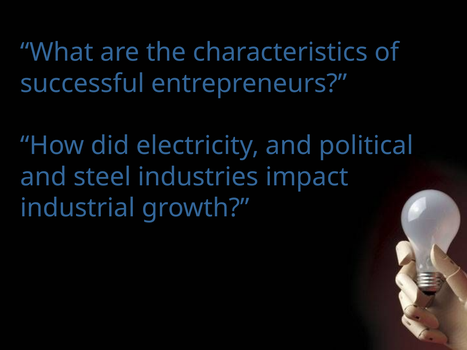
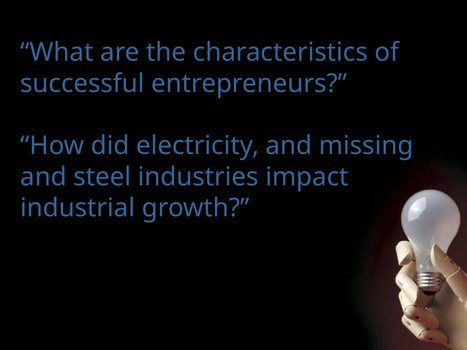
political: political -> missing (366, 146)
